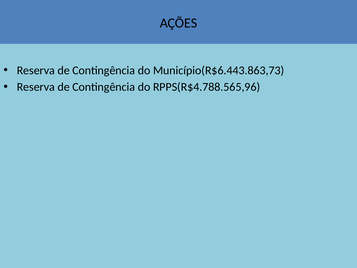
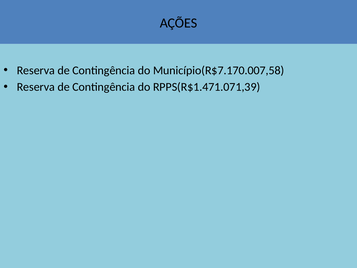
Município(R$6.443.863,73: Município(R$6.443.863,73 -> Município(R$7.170.007,58 (219, 70)
RPPS(R$4.788.565,96: RPPS(R$4.788.565,96 -> RPPS(R$1.471.071,39 (207, 87)
